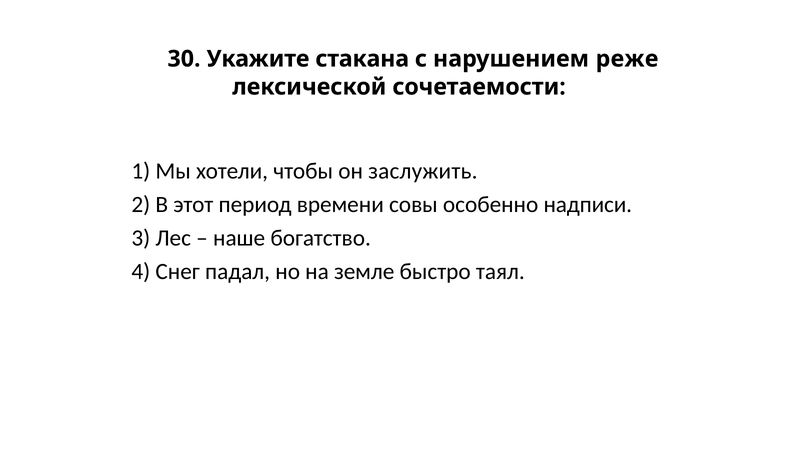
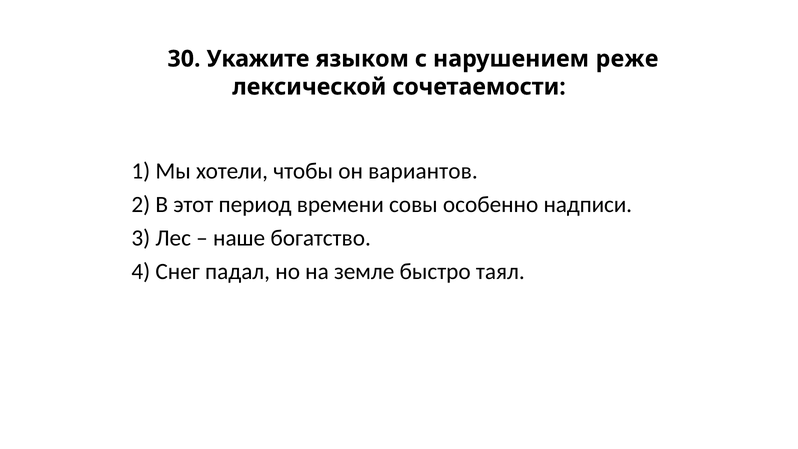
стакана: стакана -> языком (362, 59)
заслужить: заслужить -> вариантов (423, 171)
